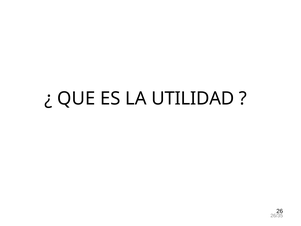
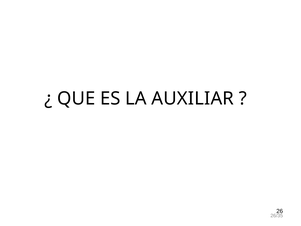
UTILIDAD: UTILIDAD -> AUXILIAR (193, 98)
